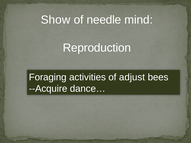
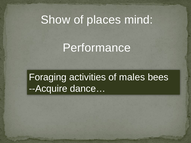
needle: needle -> places (104, 20)
Reproduction: Reproduction -> Performance (97, 48)
adjust: adjust -> males (132, 77)
